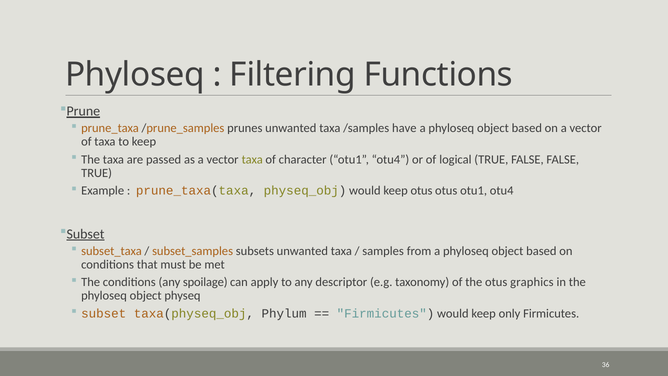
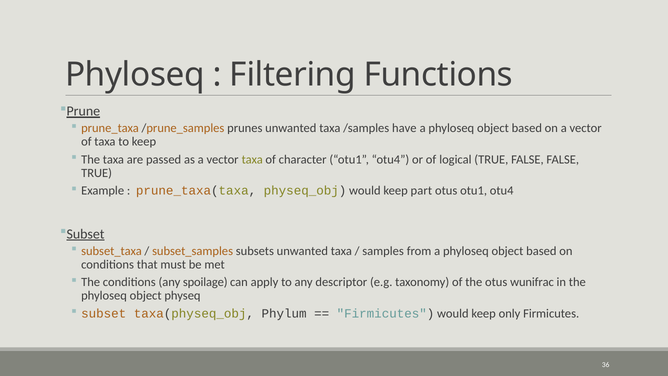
keep otus: otus -> part (421, 191)
graphics: graphics -> wunifrac (532, 282)
